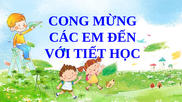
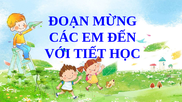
CONG: CONG -> ĐOẠN (69, 21)
